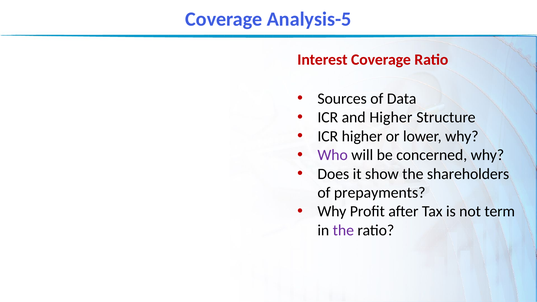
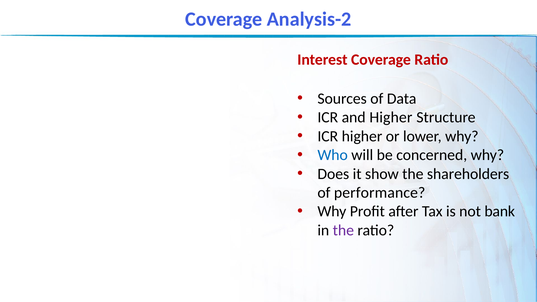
Analysis-5: Analysis-5 -> Analysis-2 (309, 19)
Who colour: purple -> blue (333, 155)
prepayments: prepayments -> performance (380, 193)
term: term -> bank (500, 212)
